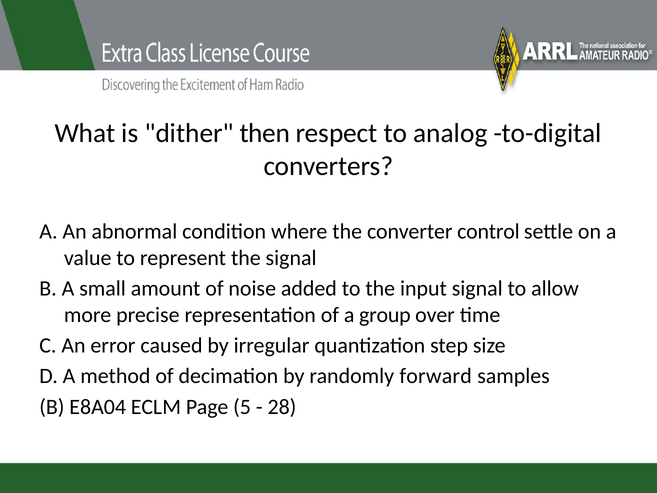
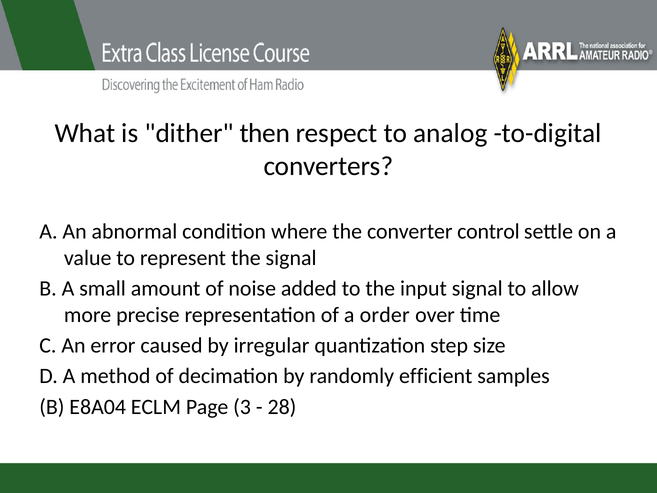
group: group -> order (385, 315)
forward: forward -> efficient (436, 376)
5: 5 -> 3 (242, 407)
